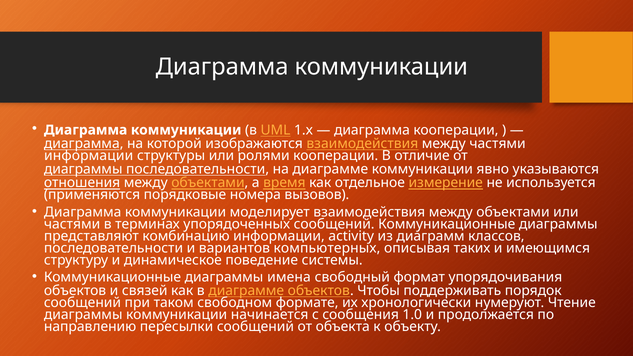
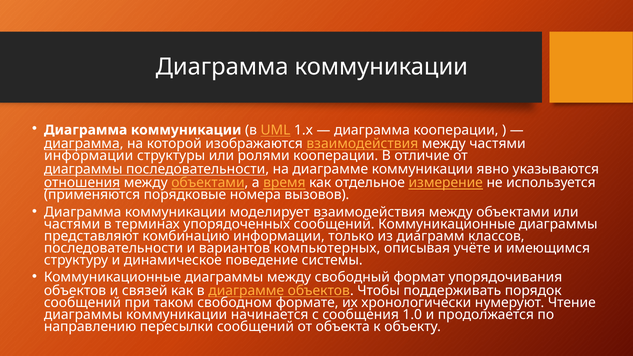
activity: activity -> только (351, 236)
таких: таких -> учёте (472, 248)
диаграммы имена: имена -> между (289, 277)
